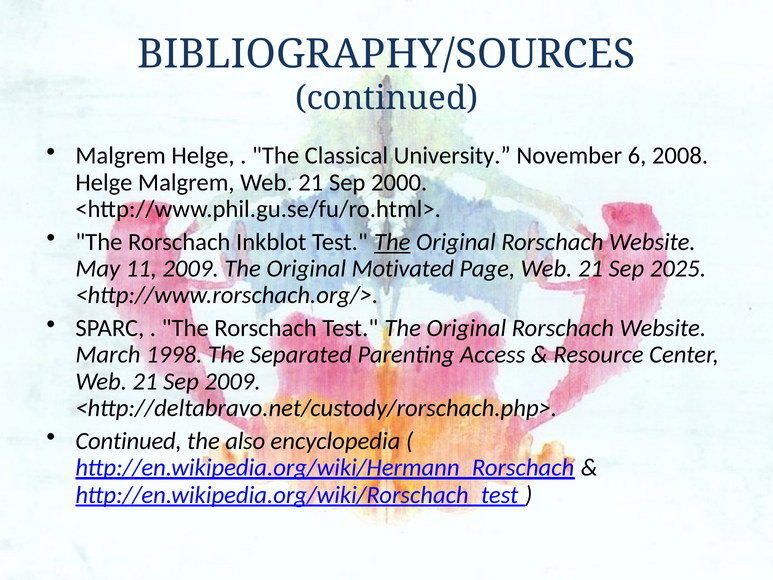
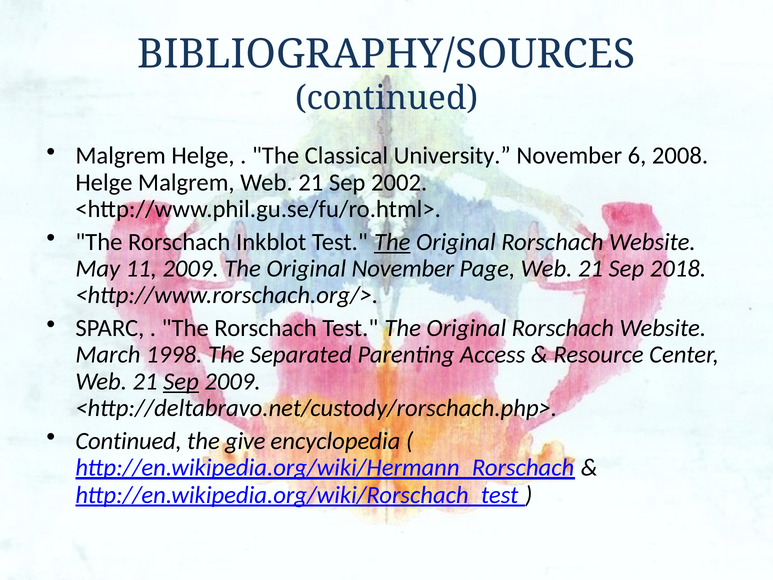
2000: 2000 -> 2002 (399, 182)
Original Motivated: Motivated -> November (403, 268)
2025: 2025 -> 2018 (678, 268)
Sep underline: none -> present (181, 381)
also: also -> give (245, 441)
